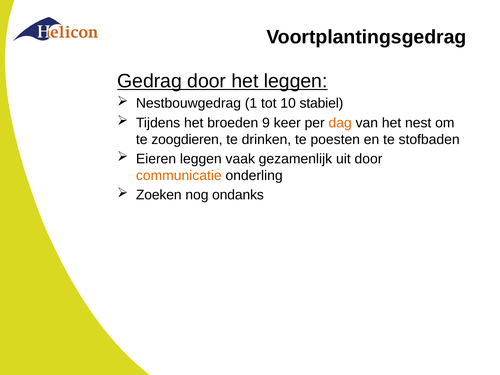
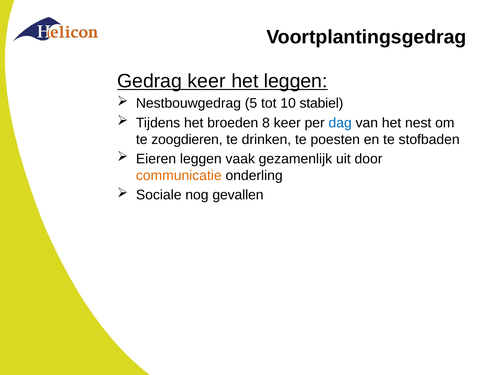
Gedrag door: door -> keer (207, 81)
1: 1 -> 5 (251, 103)
9: 9 -> 8 (266, 123)
dag colour: orange -> blue (340, 123)
Zoeken: Zoeken -> Sociale (159, 195)
ondanks: ondanks -> gevallen (238, 195)
